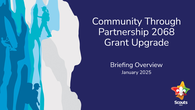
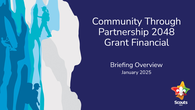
2068: 2068 -> 2048 (163, 32)
Upgrade: Upgrade -> Financial (150, 42)
